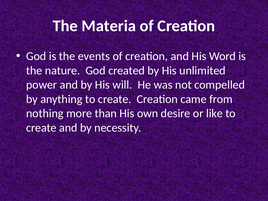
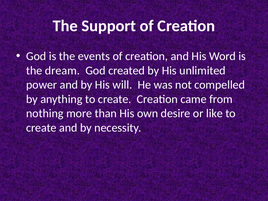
Materia: Materia -> Support (109, 26)
nature: nature -> dream (62, 71)
